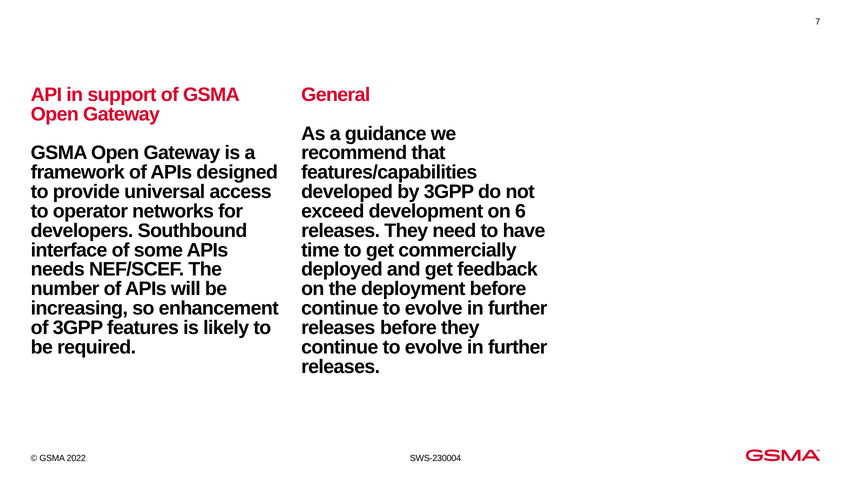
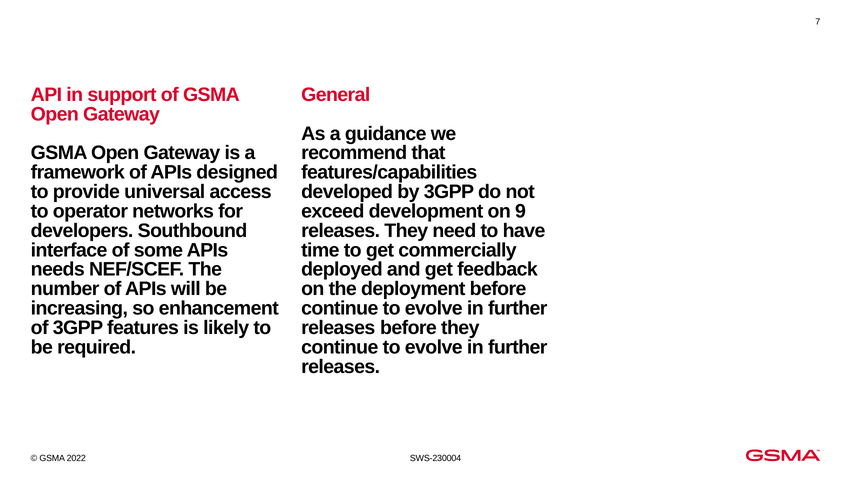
6: 6 -> 9 (521, 211)
